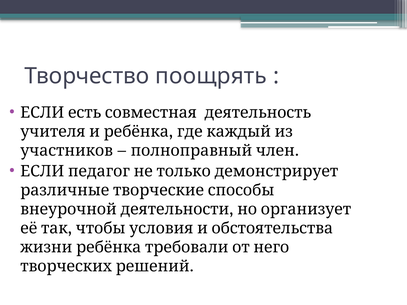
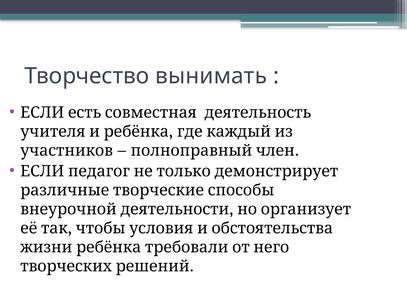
поощрять: поощрять -> вынимать (211, 76)
